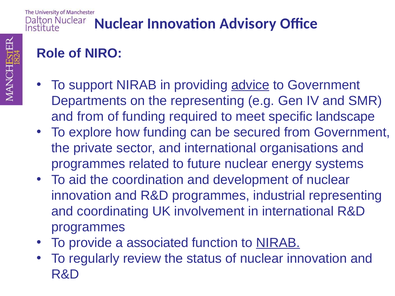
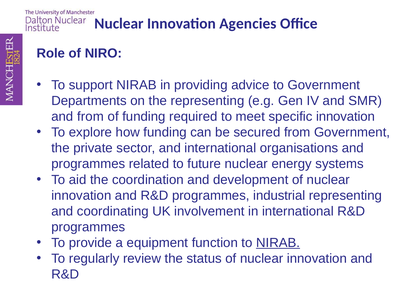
Advisory: Advisory -> Agencies (248, 23)
advice underline: present -> none (250, 85)
specific landscape: landscape -> innovation (345, 117)
associated: associated -> equipment (157, 243)
